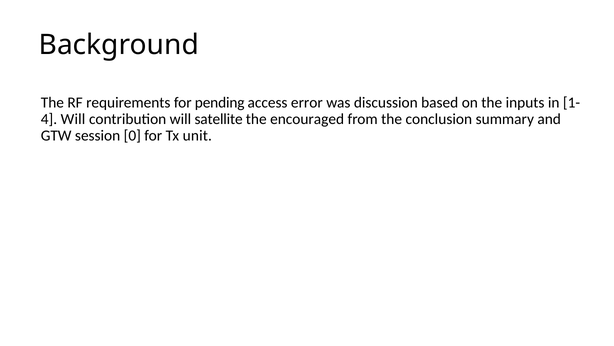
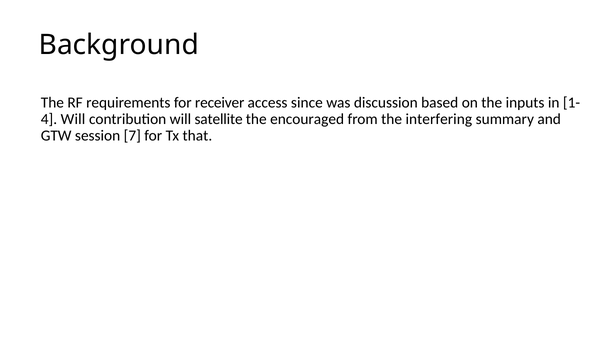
pending: pending -> receiver (220, 102)
error: error -> since (307, 102)
conclusion: conclusion -> interfering (439, 119)
0: 0 -> 7 (132, 136)
unit: unit -> that (197, 136)
